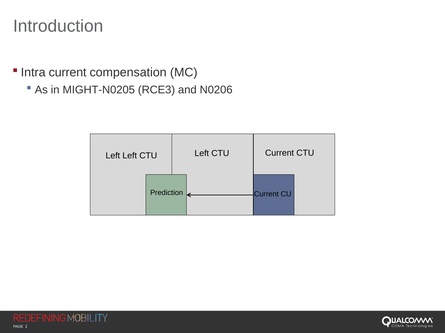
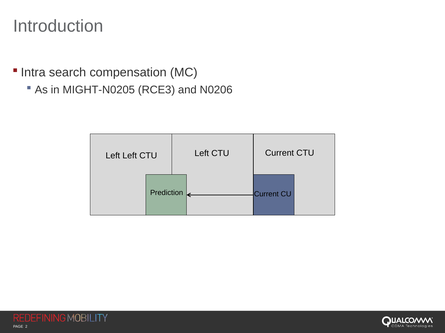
current: current -> search (68, 73)
